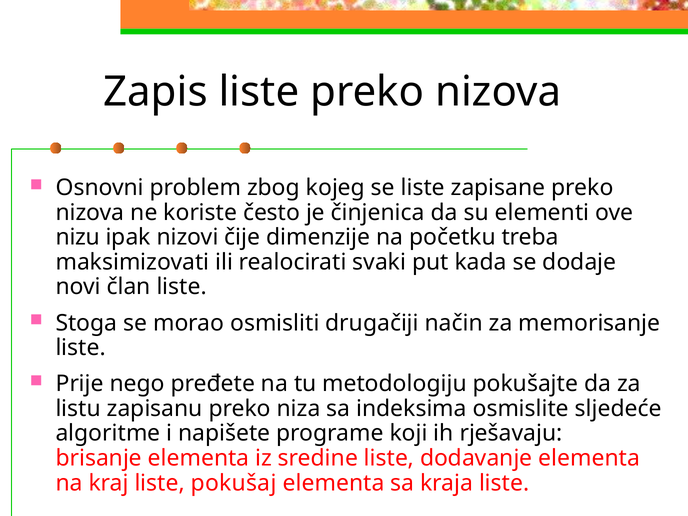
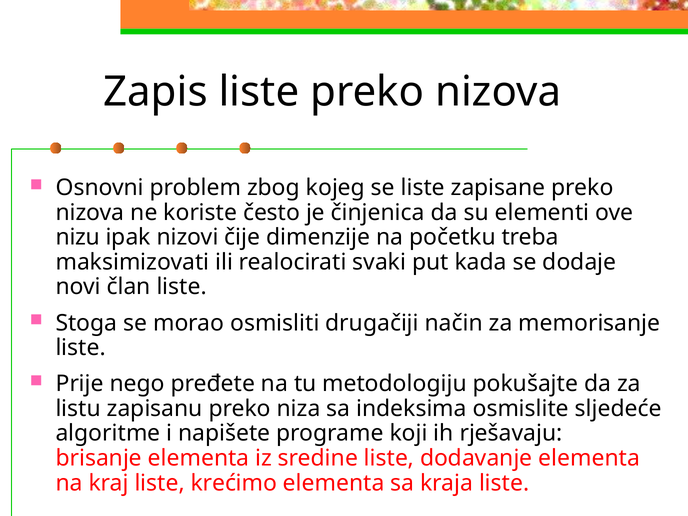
pokušaj: pokušaj -> krećimo (234, 483)
